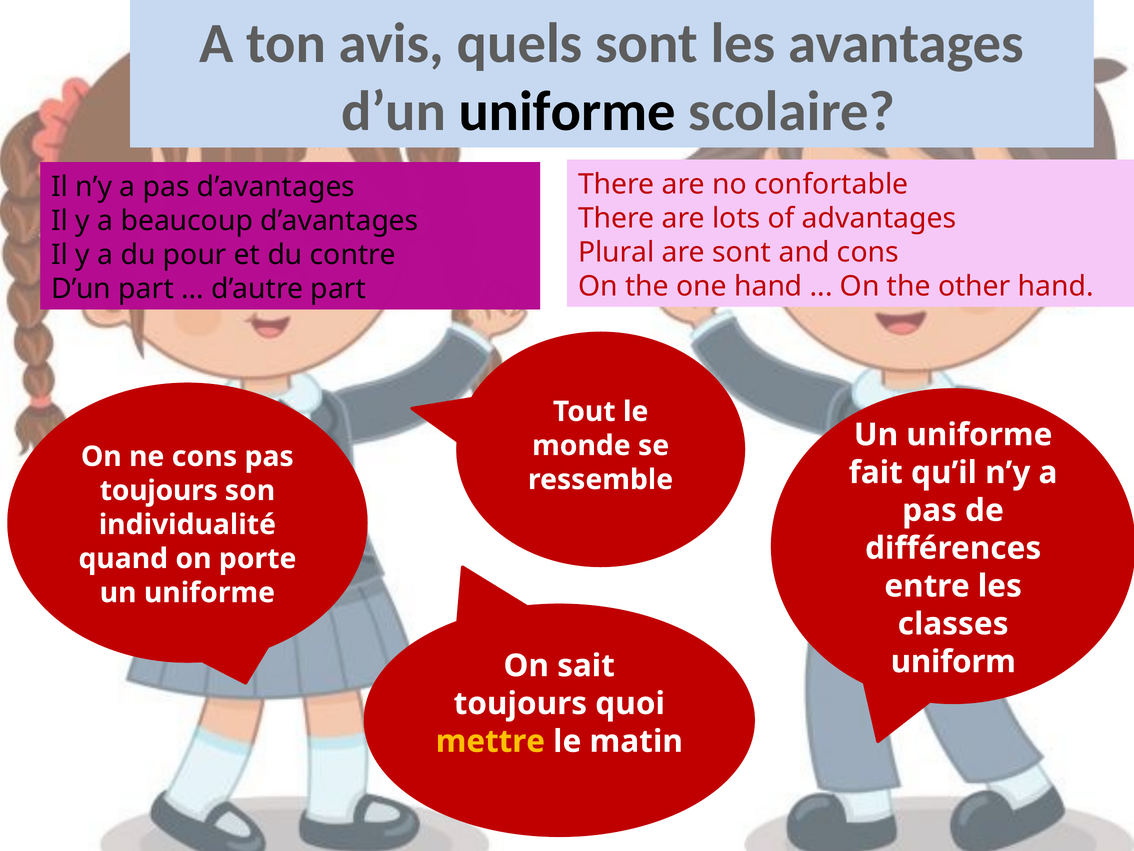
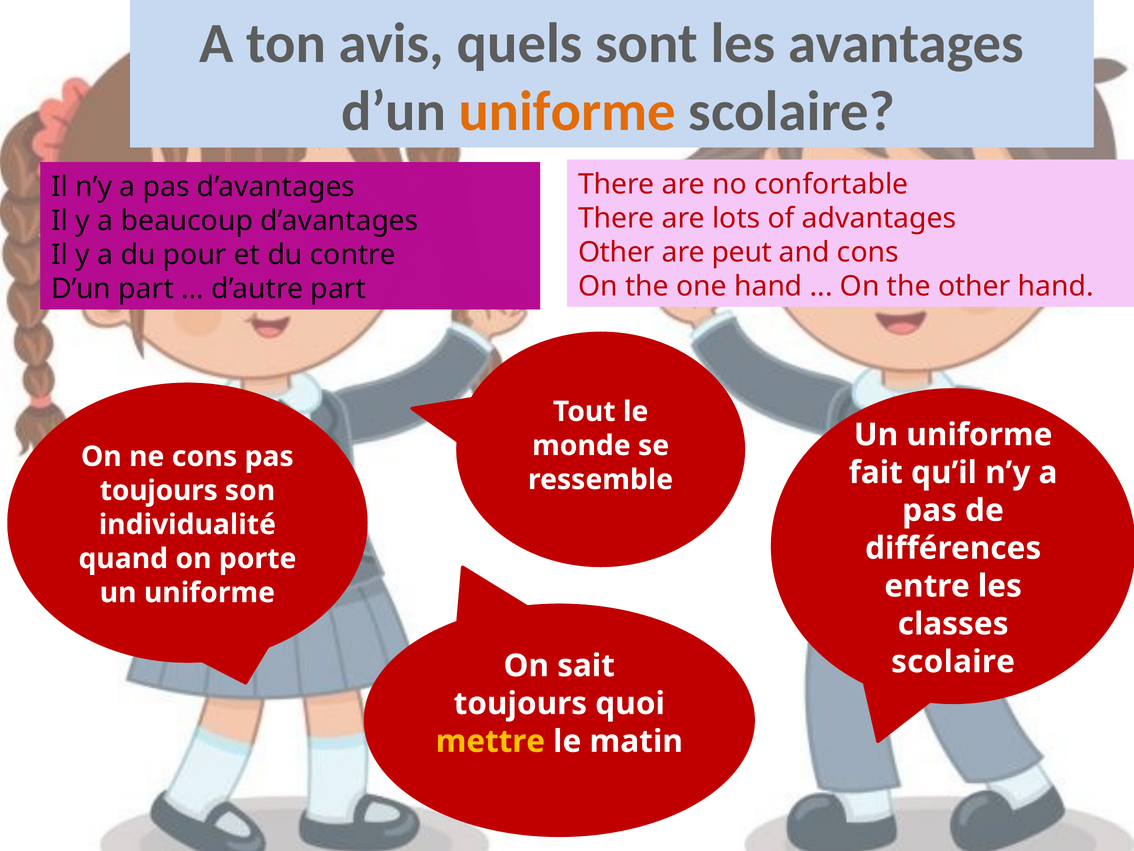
uniforme colour: black -> orange (567, 112)
Plural: Plural -> Other (616, 252)
are sont: sont -> peut (742, 252)
uniform: uniform -> scolaire (953, 661)
